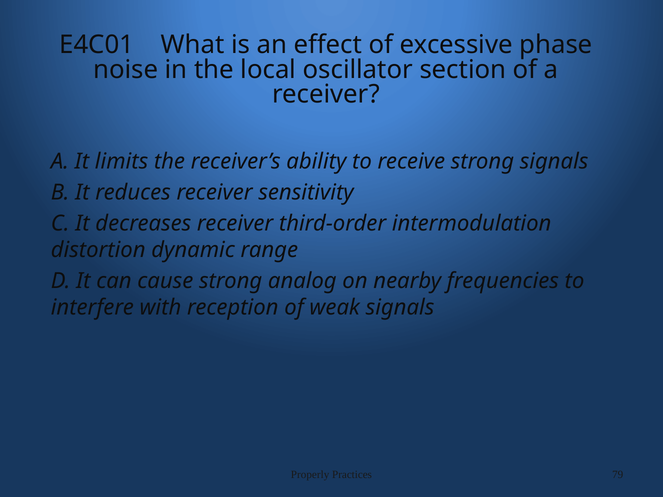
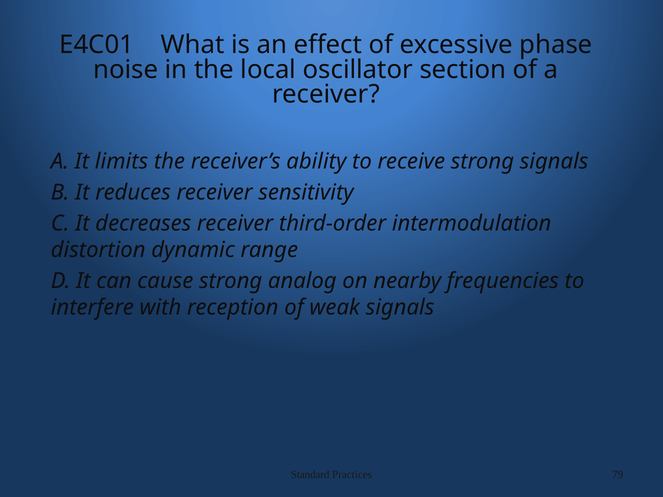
Properly: Properly -> Standard (310, 475)
